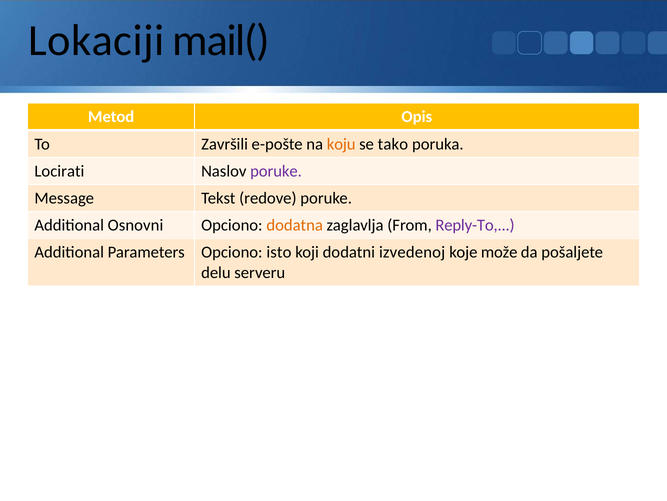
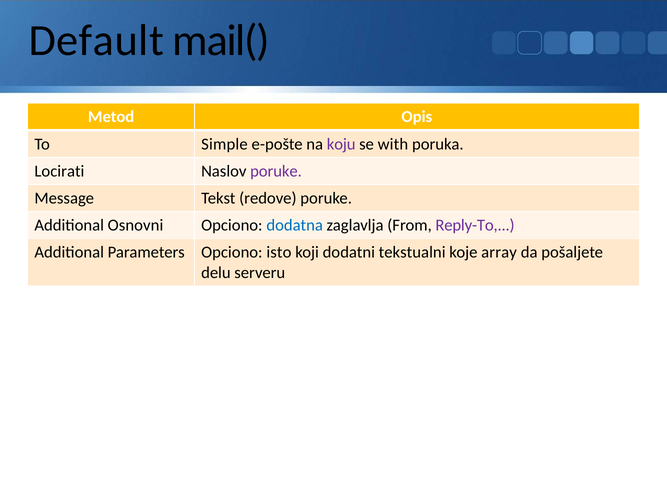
Lokaciji: Lokaciji -> Default (96, 41)
Završili: Završili -> Simple (224, 144)
koju colour: orange -> purple (341, 144)
tako: tako -> with (393, 144)
dodatna colour: orange -> blue (295, 225)
izvedenoj: izvedenoj -> tekstualni (412, 252)
može: može -> array (499, 252)
